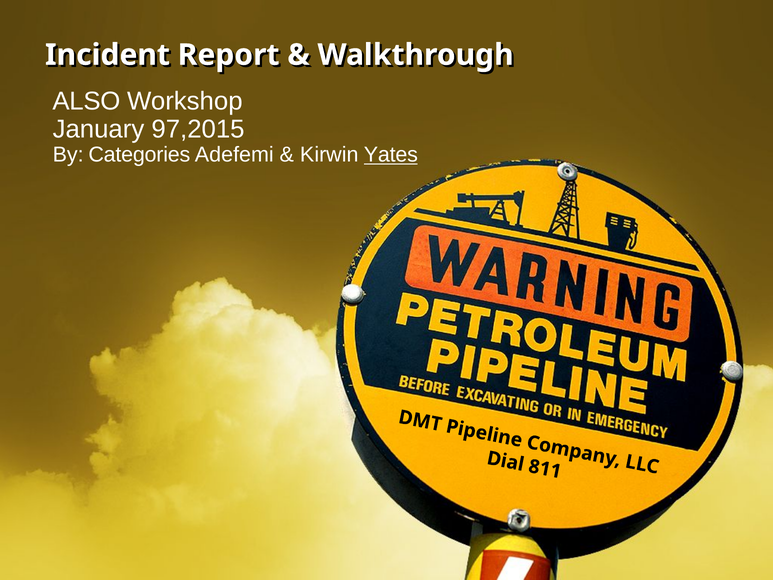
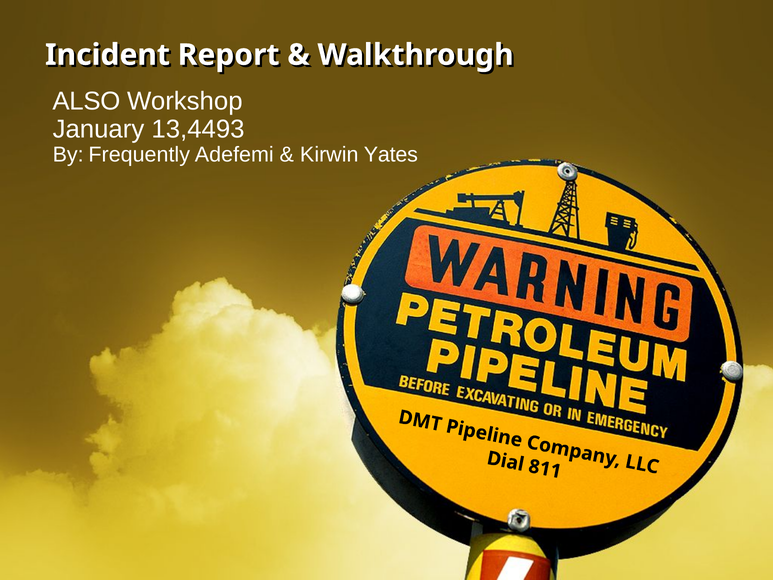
97,2015: 97,2015 -> 13,4493 (198, 129)
Categories: Categories -> Frequently (139, 155)
Yates underline: present -> none (391, 155)
